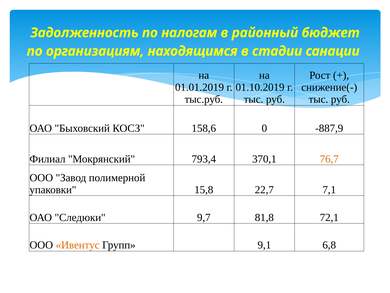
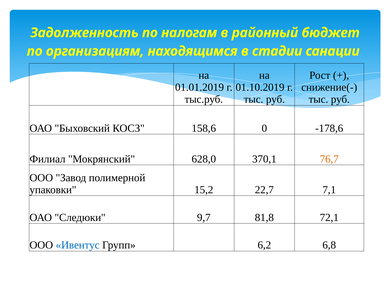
-887,9: -887,9 -> -178,6 (329, 128)
793,4: 793,4 -> 628,0 (204, 159)
15,8: 15,8 -> 15,2 (204, 189)
Ивентус colour: orange -> blue (78, 245)
9,1: 9,1 -> 6,2 (264, 245)
